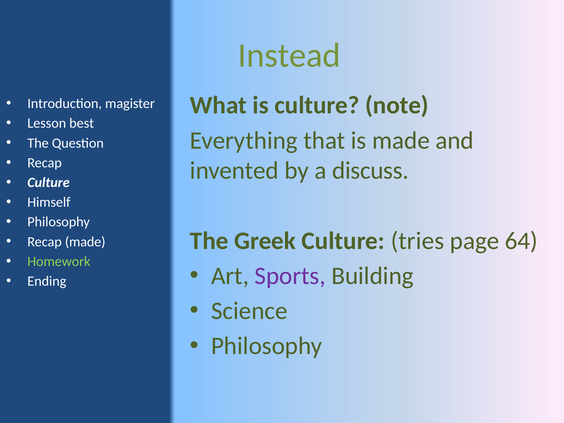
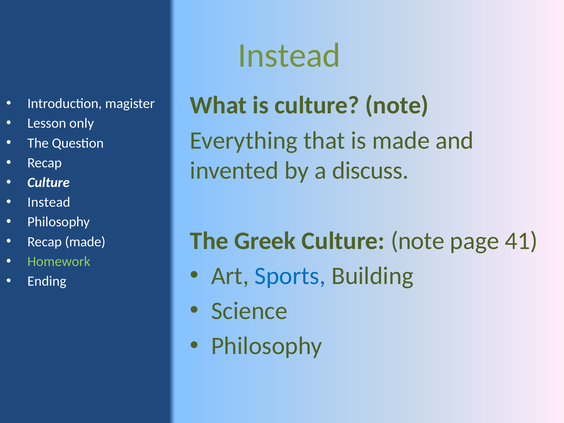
best: best -> only (82, 123)
Himself: Himself -> Instead (49, 202)
Greek Culture tries: tries -> note (418, 241)
64: 64 -> 41 (521, 241)
Sports colour: purple -> blue (290, 276)
